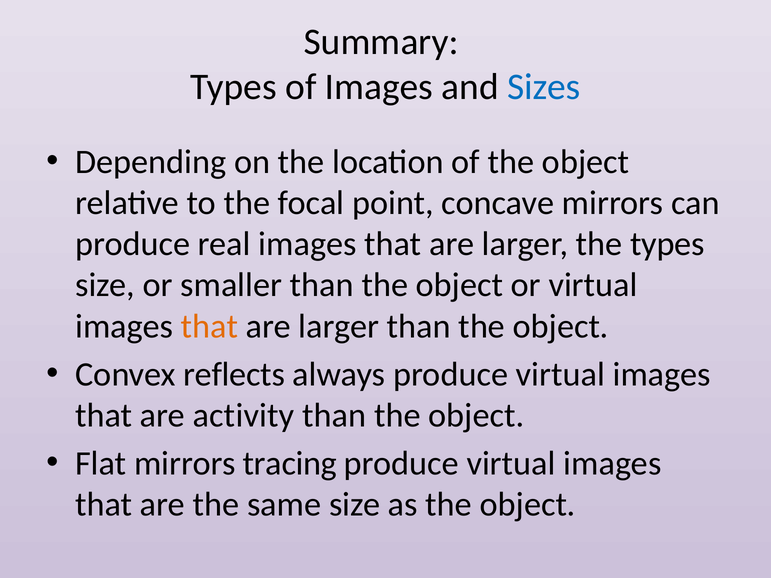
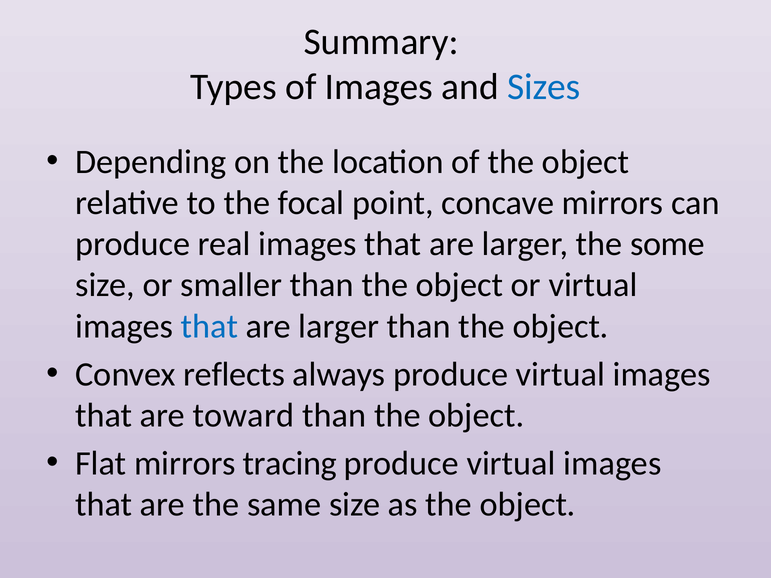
the types: types -> some (667, 244)
that colour: orange -> blue (209, 326)
activity: activity -> toward (244, 416)
